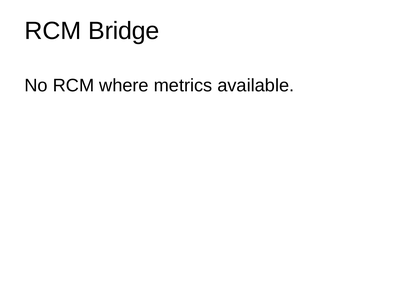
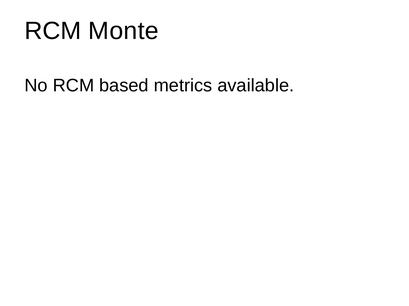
Bridge: Bridge -> Monte (124, 31)
where: where -> based (124, 86)
